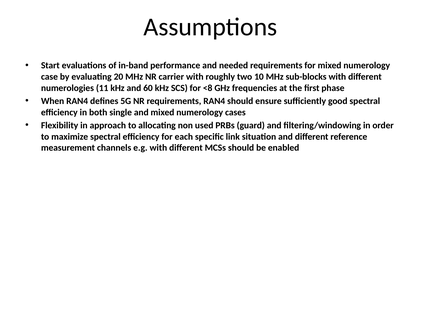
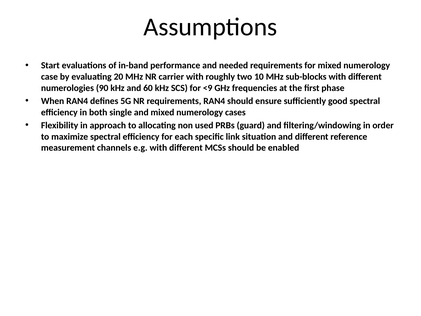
11: 11 -> 90 (102, 88)
<8: <8 -> <9 (208, 88)
